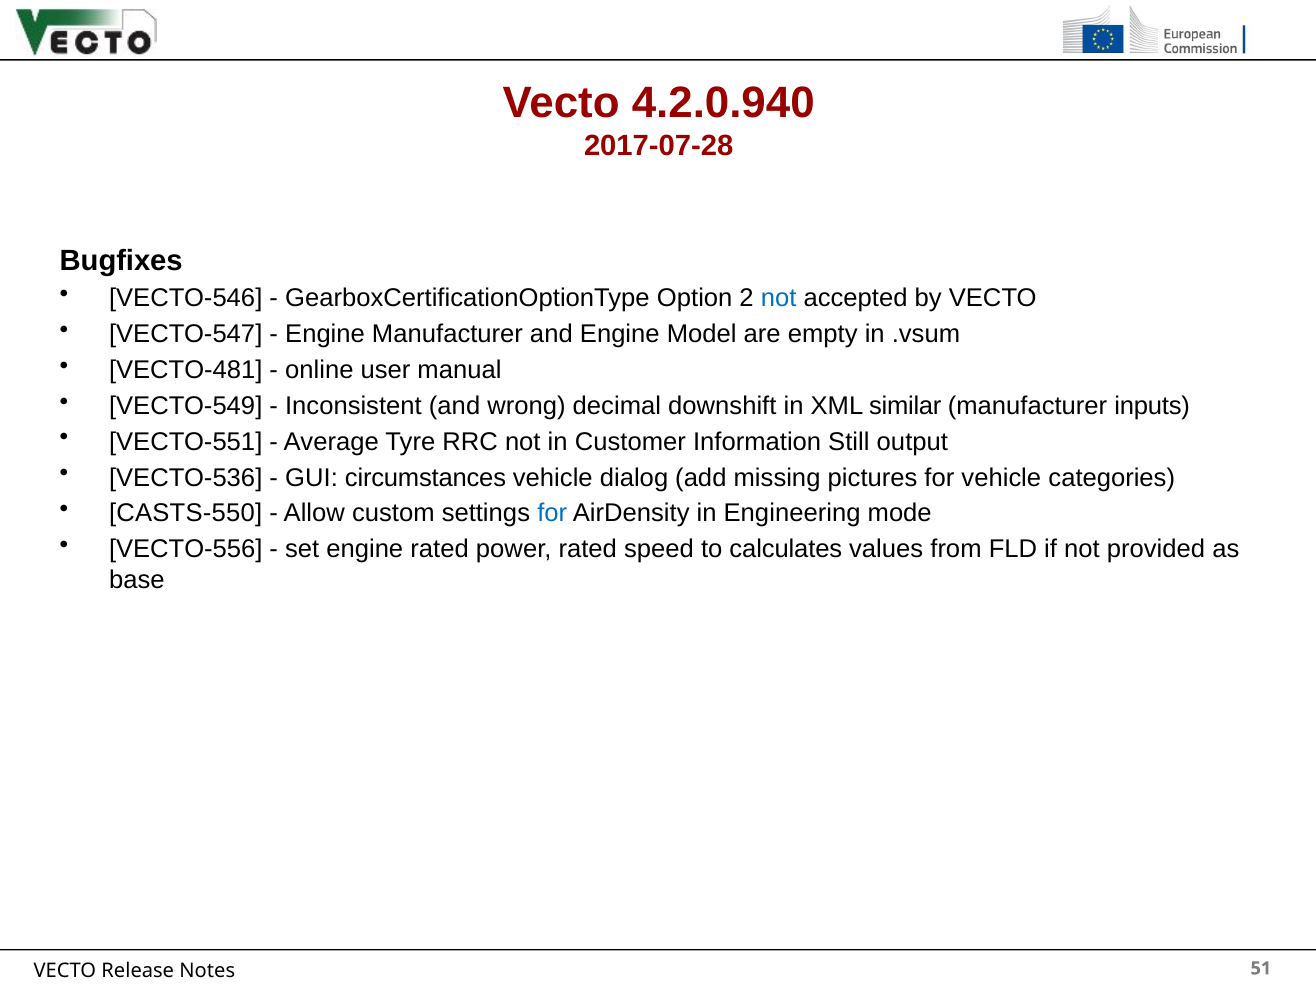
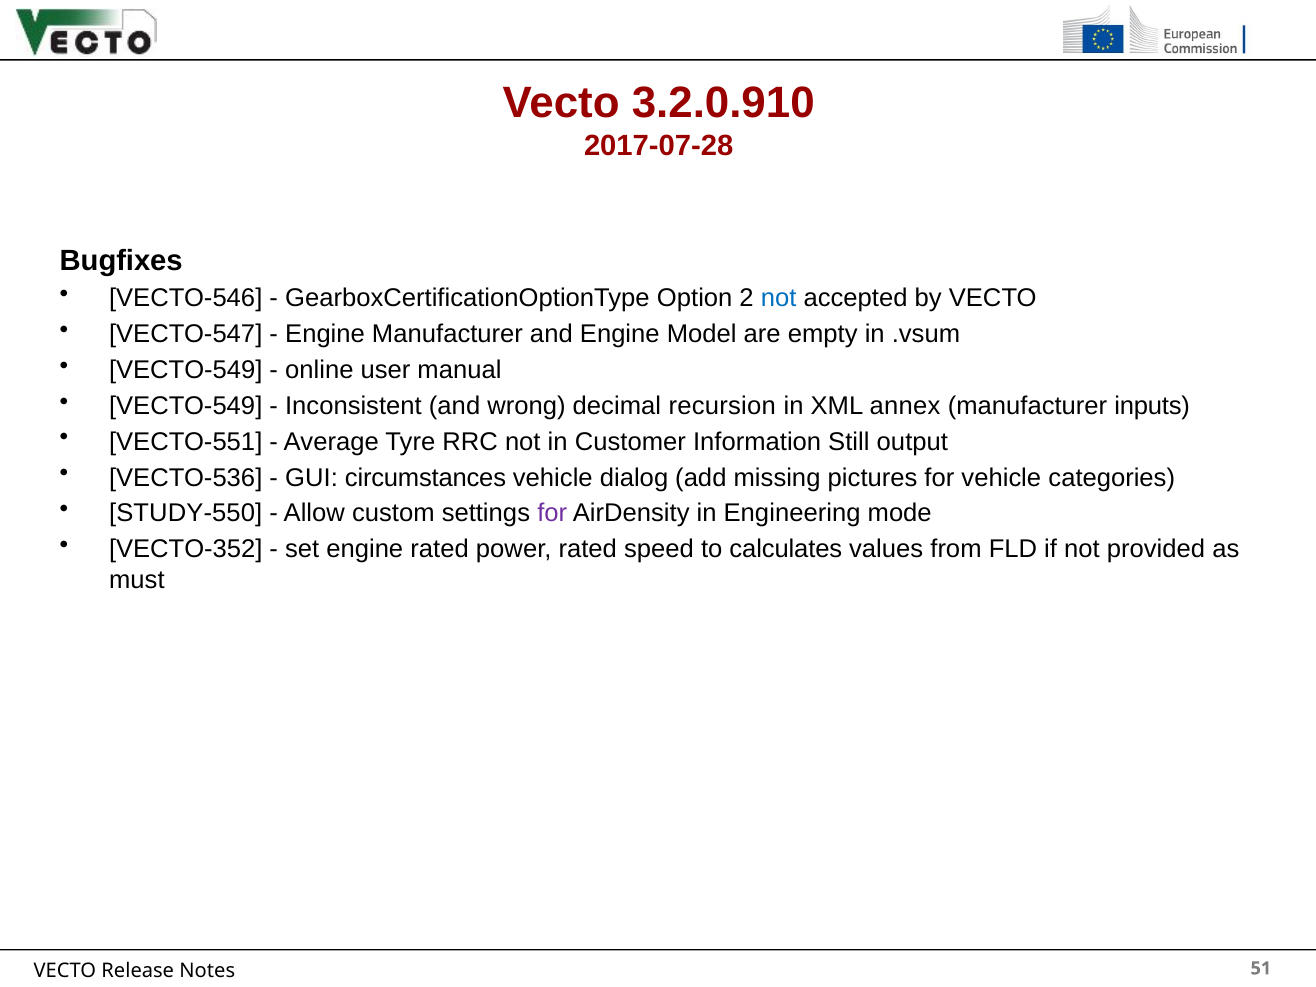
4.2.0.940: 4.2.0.940 -> 3.2.0.910 (723, 103)
VECTO-481: VECTO-481 -> VECTO-549 (186, 370)
downshift: downshift -> recursion (722, 406)
similar: similar -> annex (905, 406)
CASTS-550: CASTS-550 -> STUDY-550 (186, 513)
for colour: blue -> purple (552, 513)
VECTO-556: VECTO-556 -> VECTO-352 (186, 549)
base: base -> must (137, 580)
